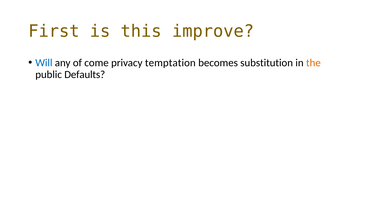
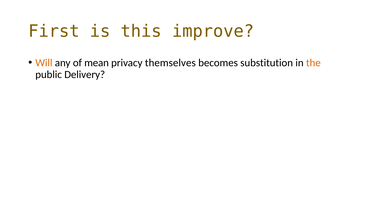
Will colour: blue -> orange (44, 63)
come: come -> mean (97, 63)
temptation: temptation -> themselves (170, 63)
Defaults: Defaults -> Delivery (85, 75)
